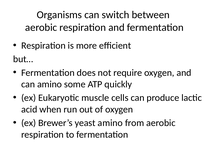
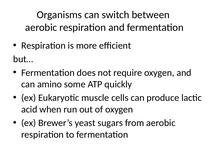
yeast amino: amino -> sugars (110, 123)
